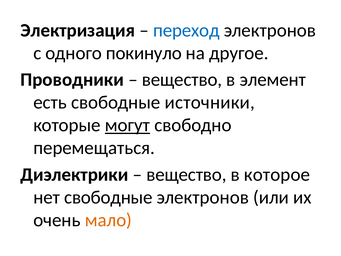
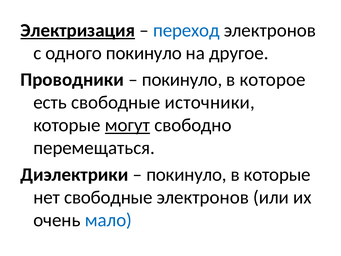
Электризация underline: none -> present (78, 30)
вещество: вещество -> покинуло (182, 80)
элемент: элемент -> которое (273, 80)
вещество: вещество -> покинуло (186, 174)
в которое: которое -> которые (277, 174)
мало colour: orange -> blue (108, 220)
